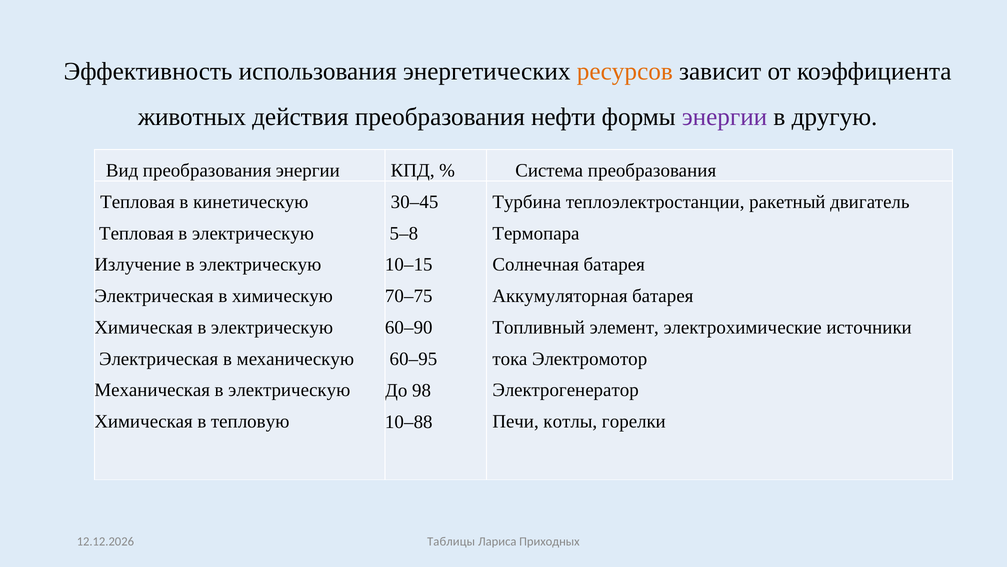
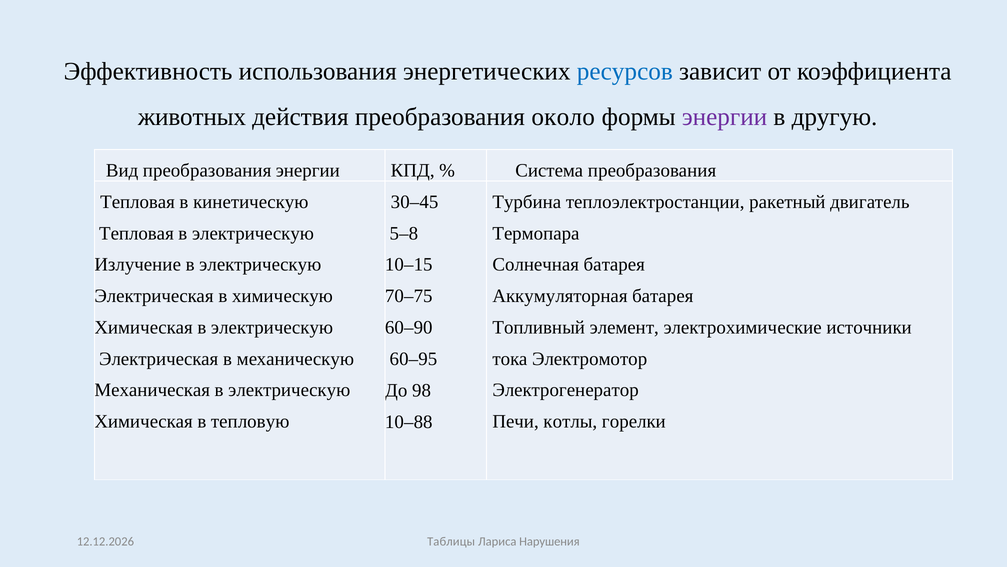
ресурсов colour: orange -> blue (625, 72)
нефти: нефти -> около (563, 117)
Приходных: Приходных -> Нарушения (549, 541)
